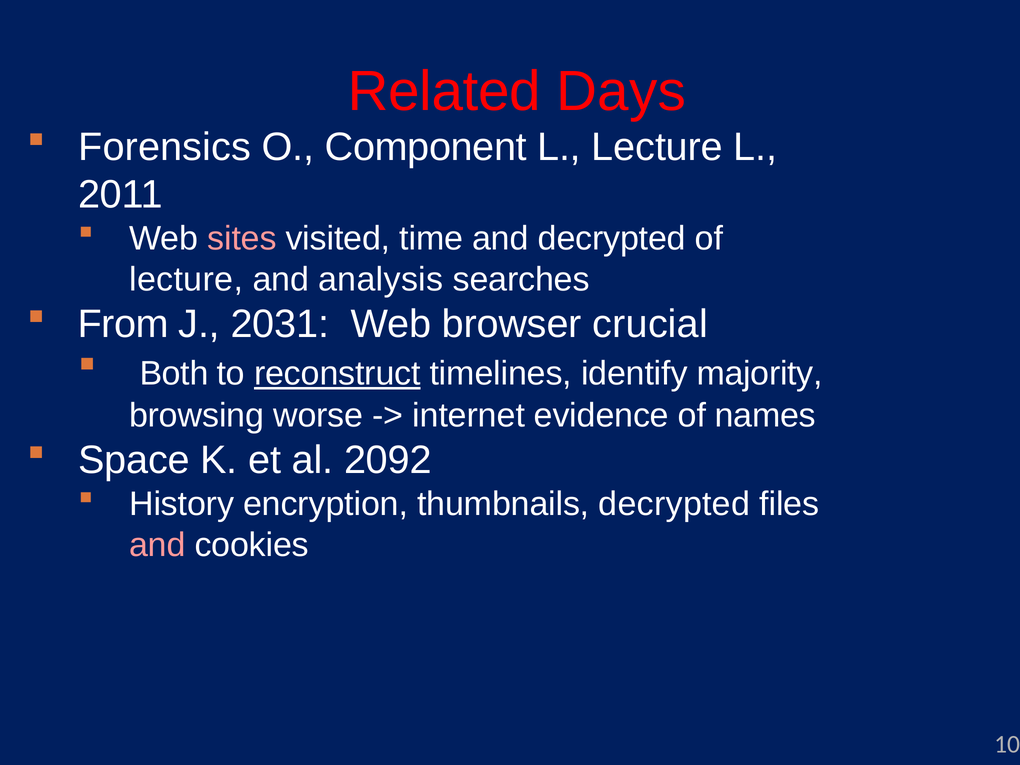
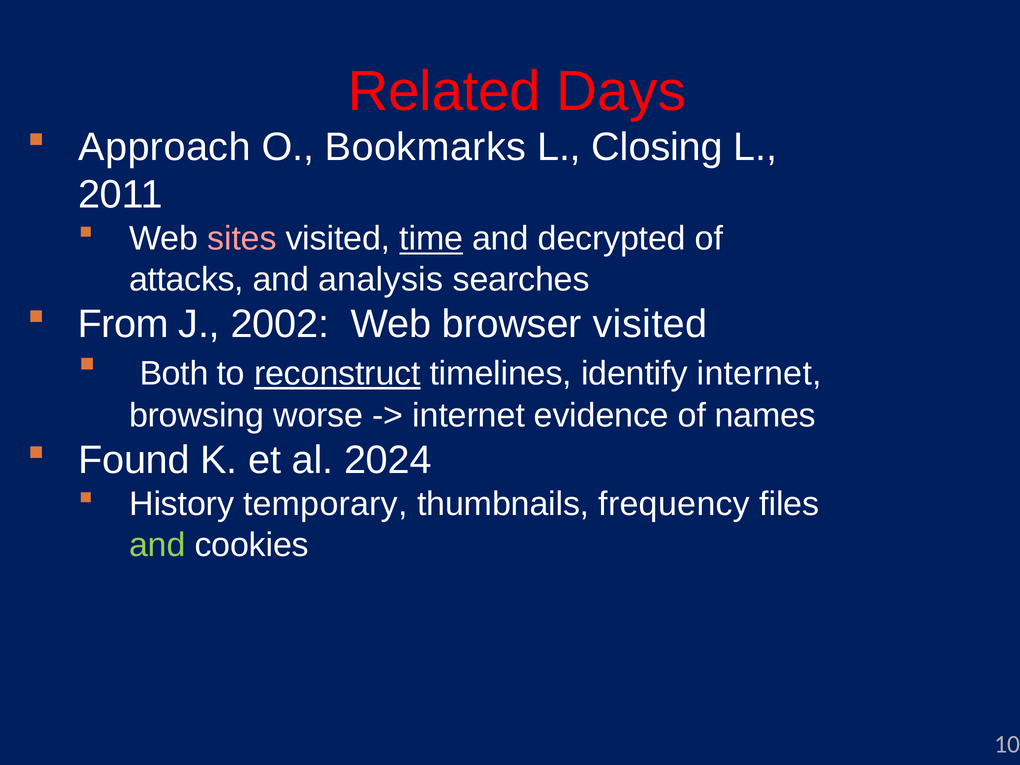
Forensics: Forensics -> Approach (165, 147)
Component: Component -> Bookmarks (425, 147)
L Lecture: Lecture -> Closing (657, 147)
time underline: none -> present (431, 239)
lecture: lecture -> attacks (186, 280)
2031: 2031 -> 2002 (280, 324)
browser crucial: crucial -> visited (650, 324)
identify majority: majority -> internet (759, 374)
Space: Space -> Found (134, 460)
2092: 2092 -> 2024 (388, 460)
encryption: encryption -> temporary (325, 504)
thumbnails decrypted: decrypted -> frequency (674, 504)
and colour: pink -> light green (157, 545)
